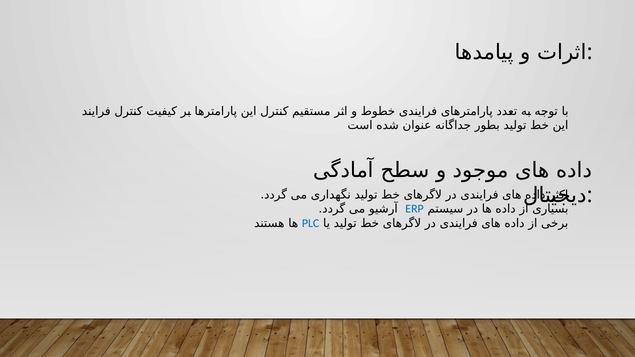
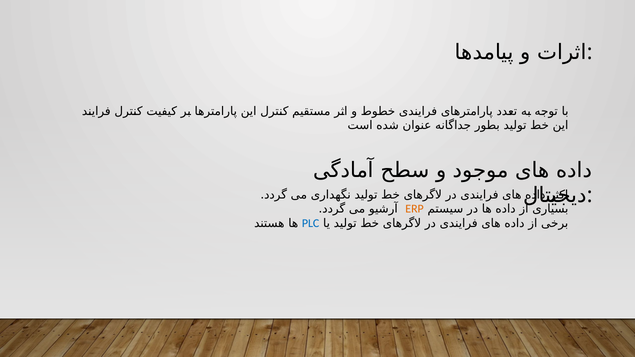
ERP colour: blue -> orange (415, 209)
